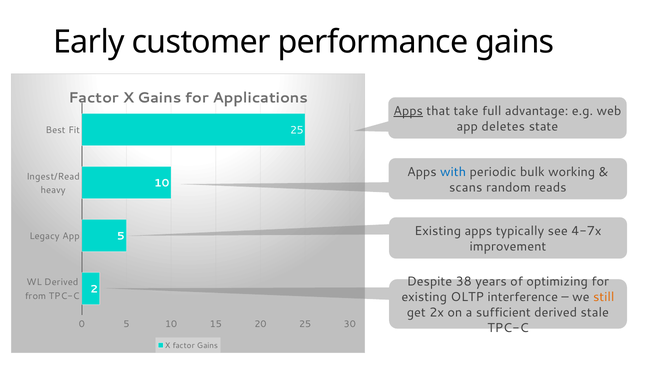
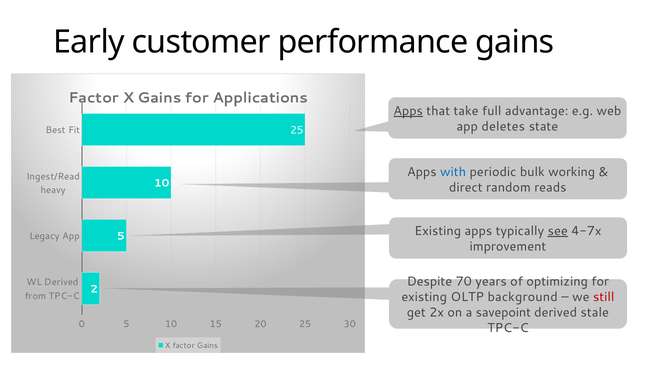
scans: scans -> direct (466, 187)
see underline: none -> present (558, 231)
38: 38 -> 70 (464, 281)
interference: interference -> background (523, 297)
still colour: orange -> red (604, 297)
sufficient: sufficient -> savepoint (503, 312)
